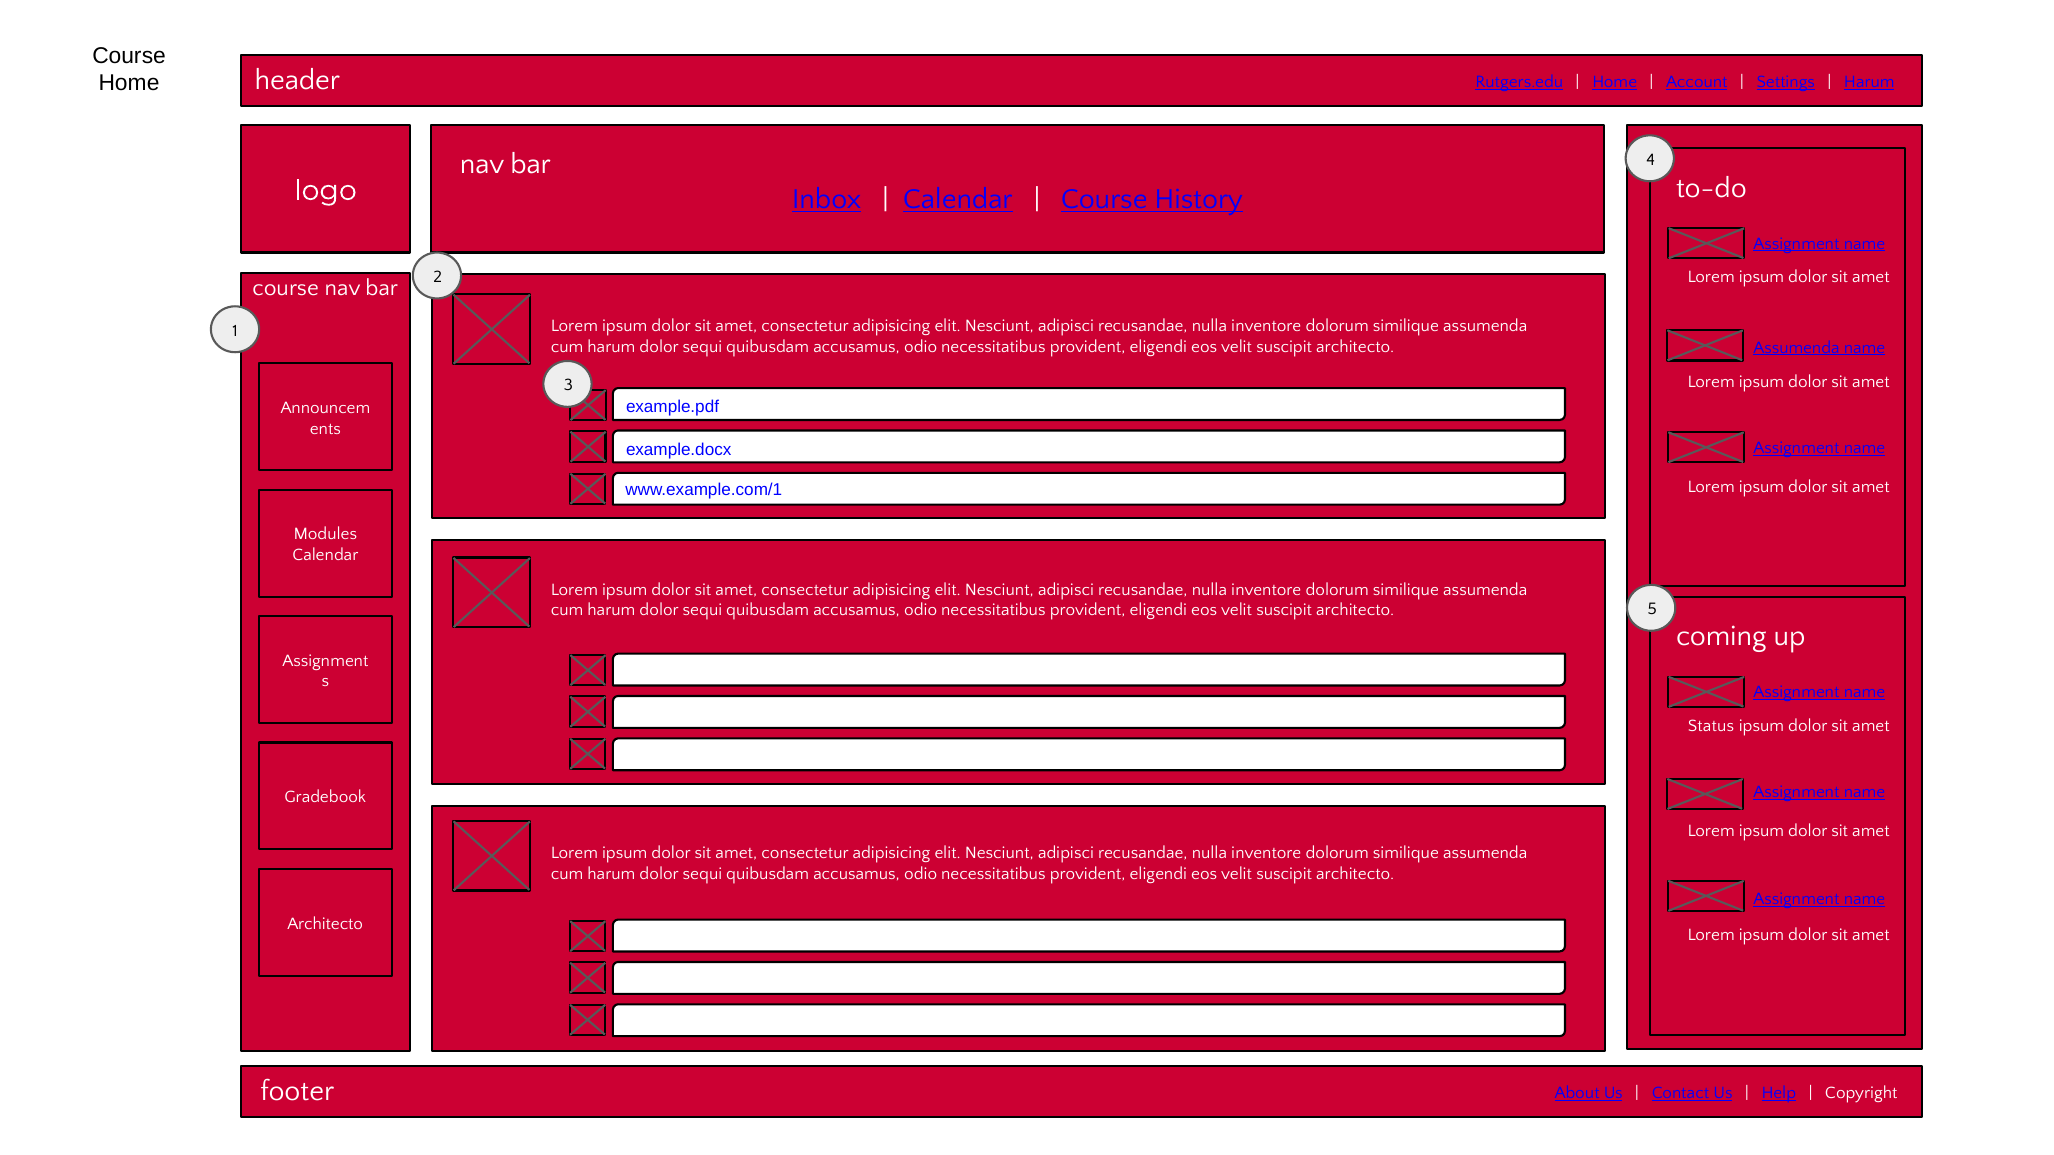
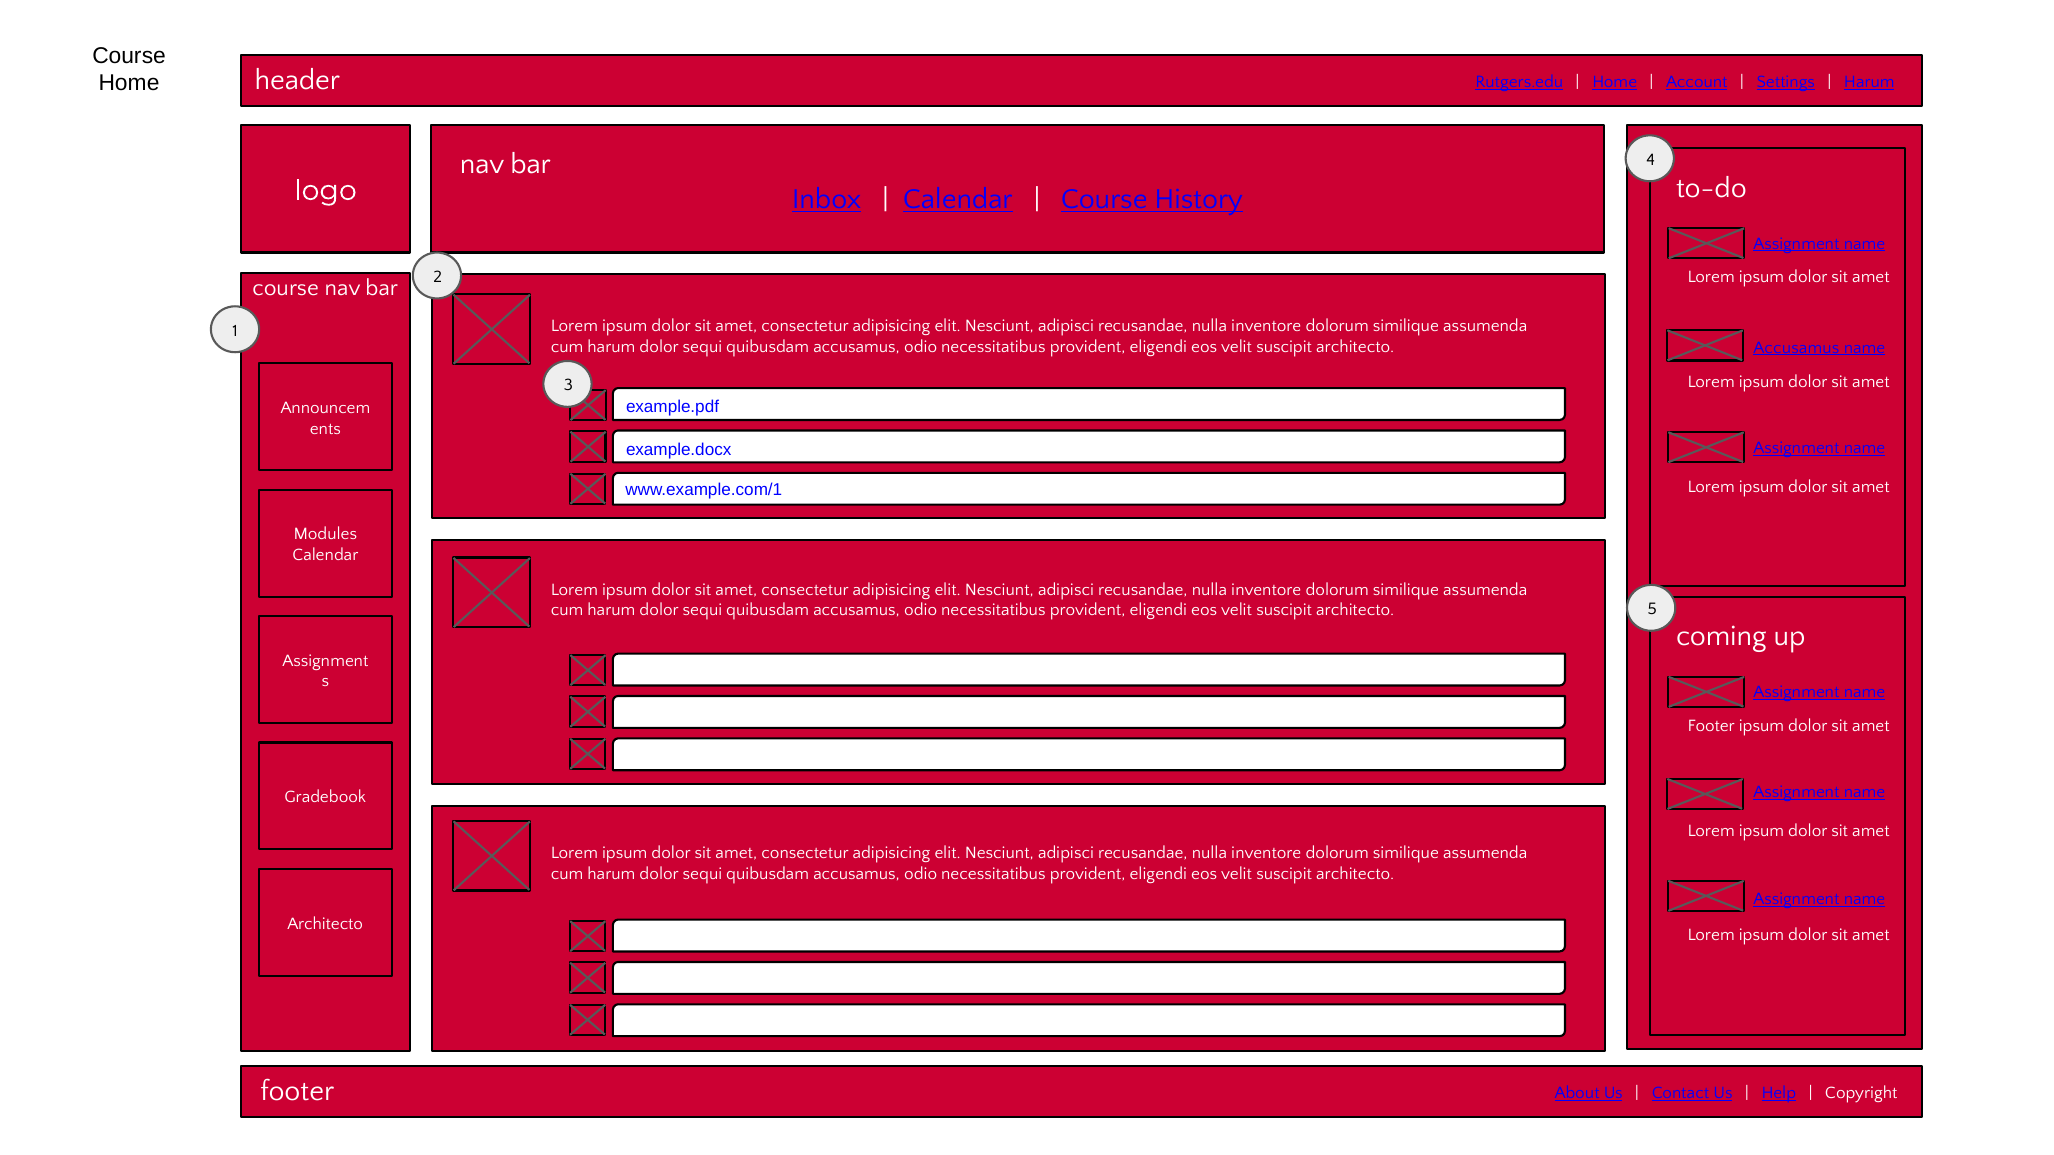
Assumenda: Assumenda -> Accusamus (1796, 347)
Status: Status -> Footer (1711, 726)
